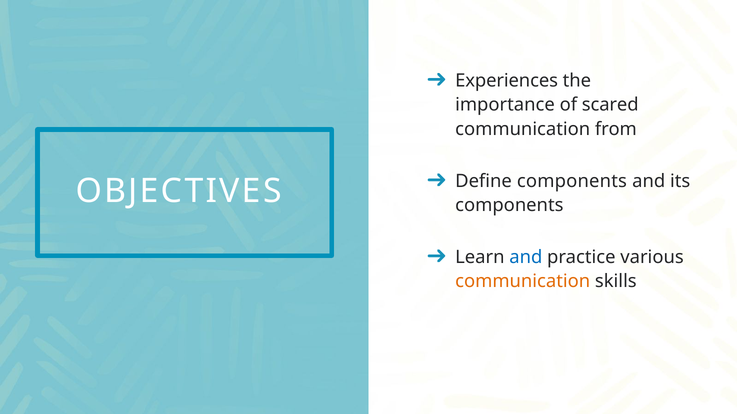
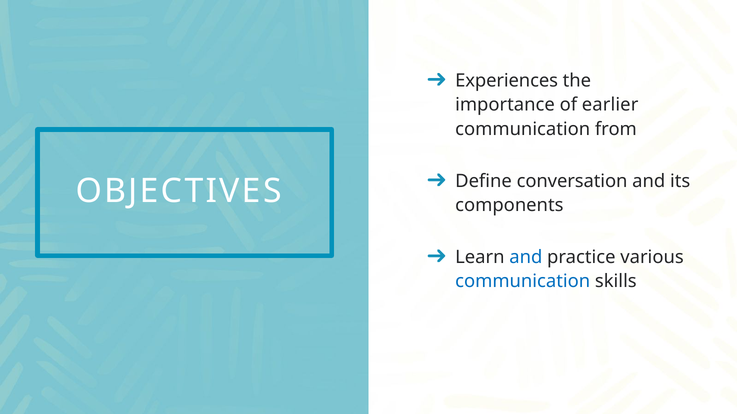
scared: scared -> earlier (610, 105)
Define components: components -> conversation (572, 181)
communication colour: orange -> blue (523, 282)
